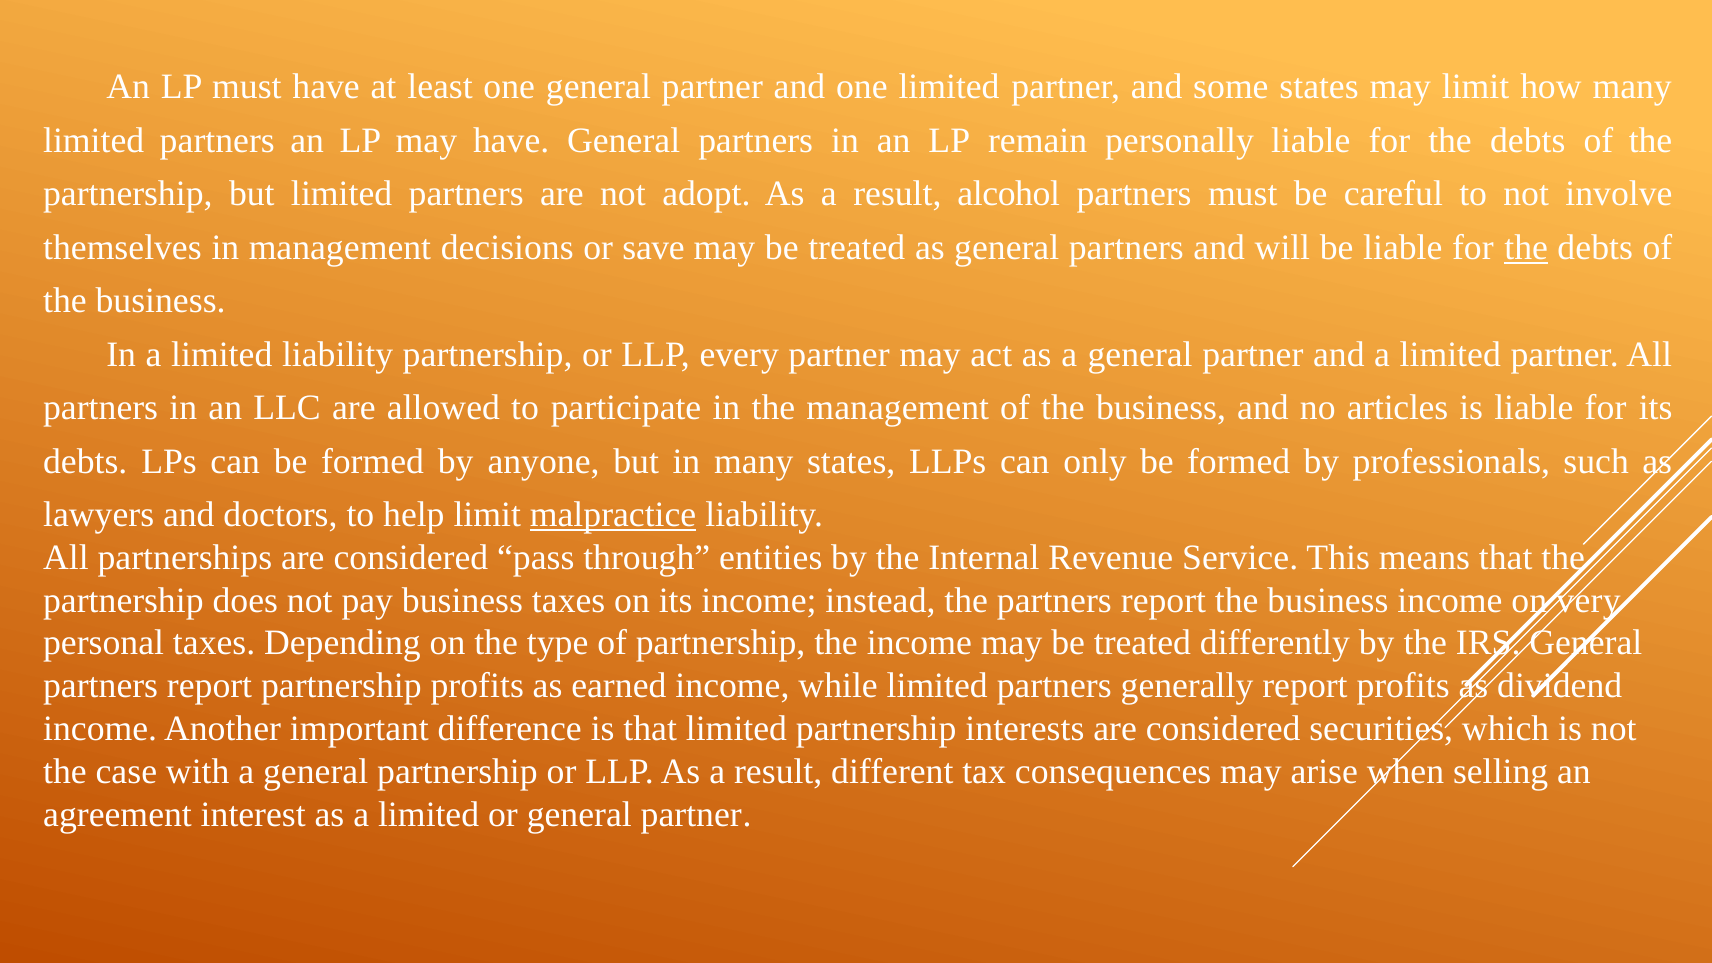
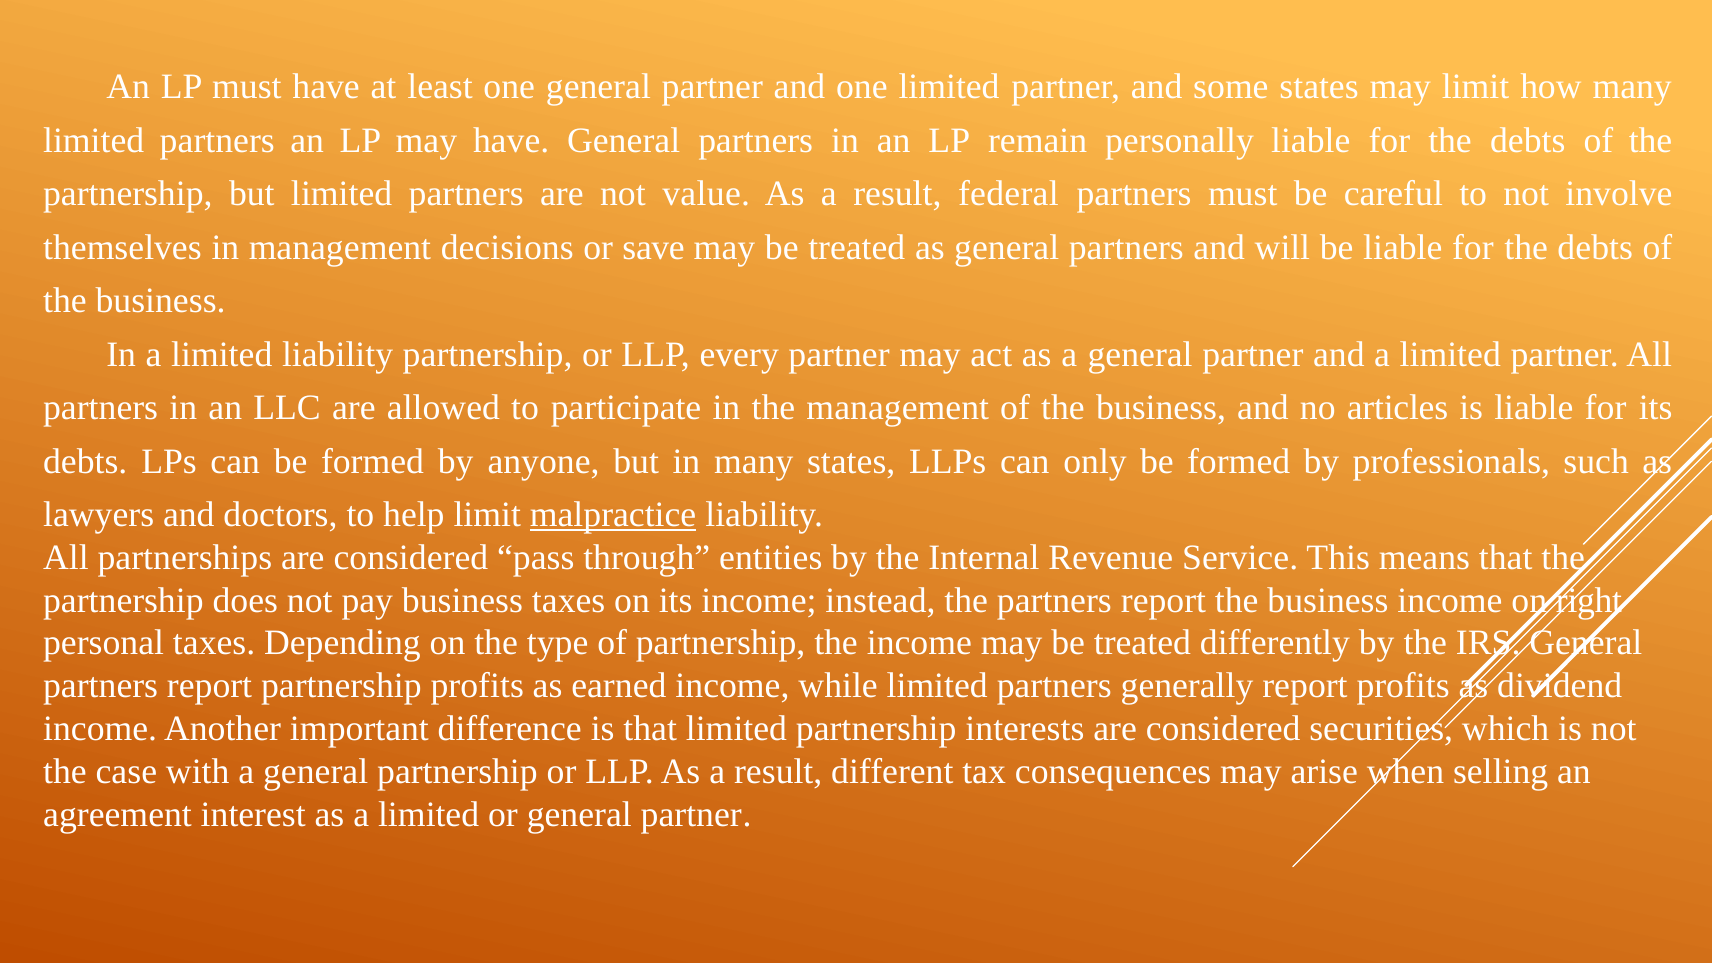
adopt: adopt -> value (706, 194)
alcohol: alcohol -> federal (1008, 194)
the underline: present -> none (1526, 247)
very: very -> right (1589, 600)
